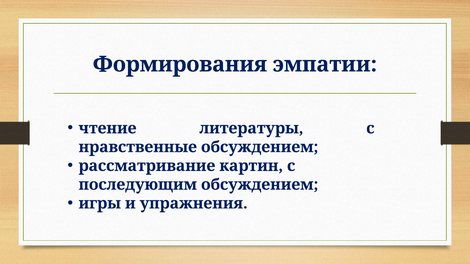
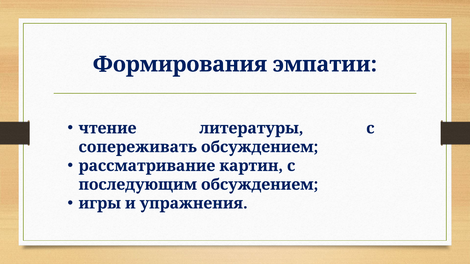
нравственные: нравственные -> сопереживать (138, 147)
